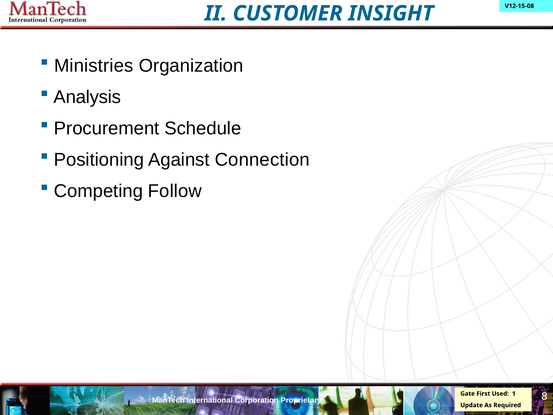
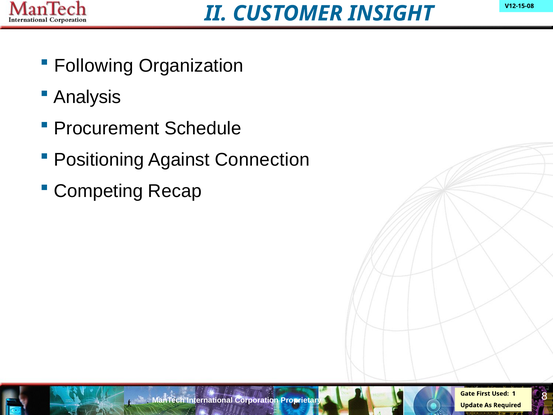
Ministries: Ministries -> Following (94, 66)
Follow: Follow -> Recap (175, 191)
